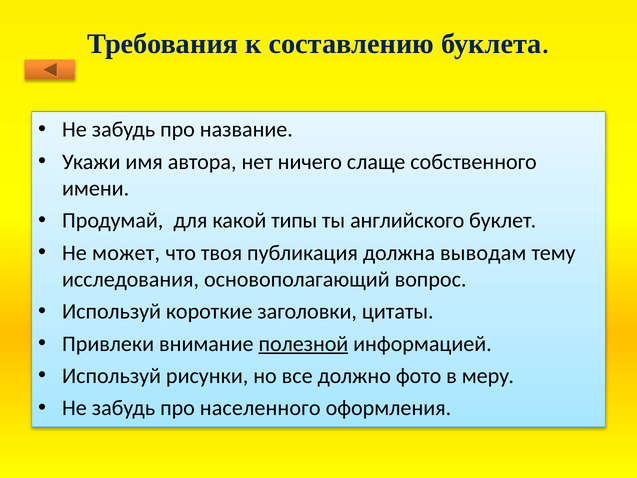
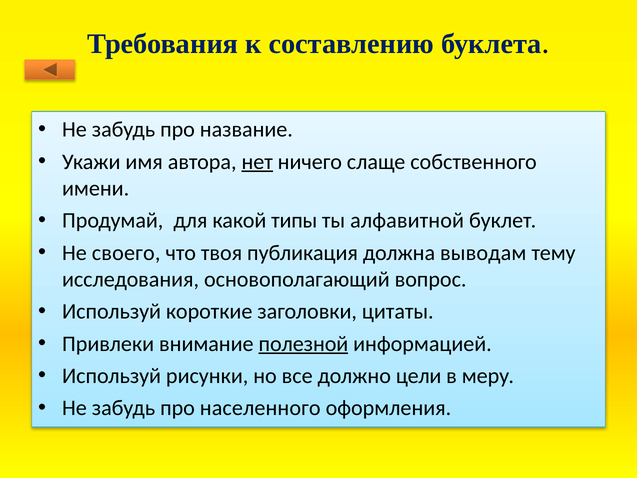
нет underline: none -> present (257, 162)
английского: английского -> алфавитной (407, 220)
может: может -> своего (126, 253)
фото: фото -> цели (419, 376)
